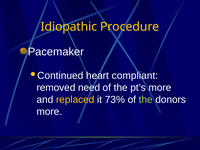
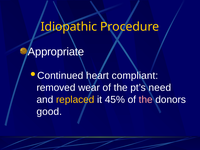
Pacemaker: Pacemaker -> Appropriate (56, 52)
need: need -> wear (89, 88)
pt’s more: more -> need (160, 88)
73%: 73% -> 45% (115, 100)
the colour: light green -> pink (146, 100)
more: more -> good (49, 112)
